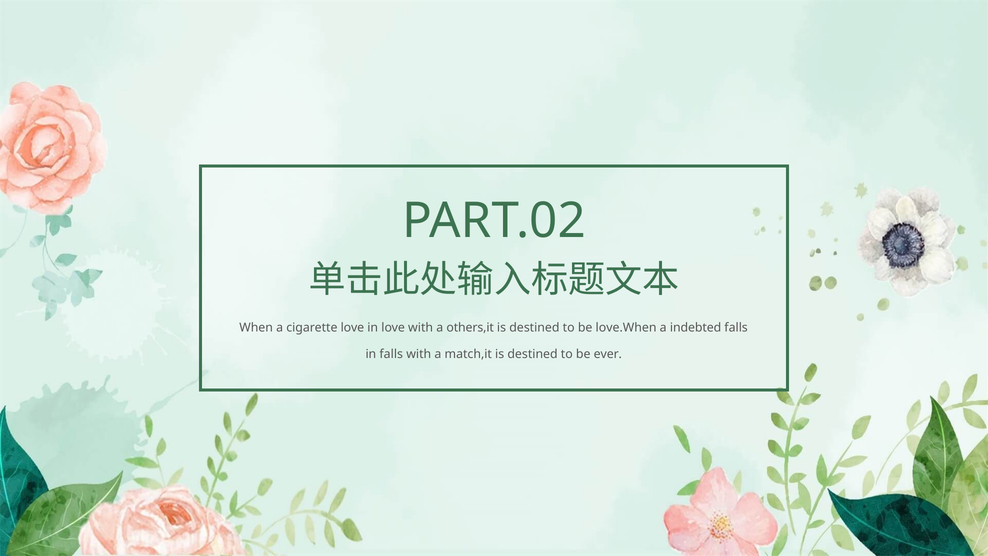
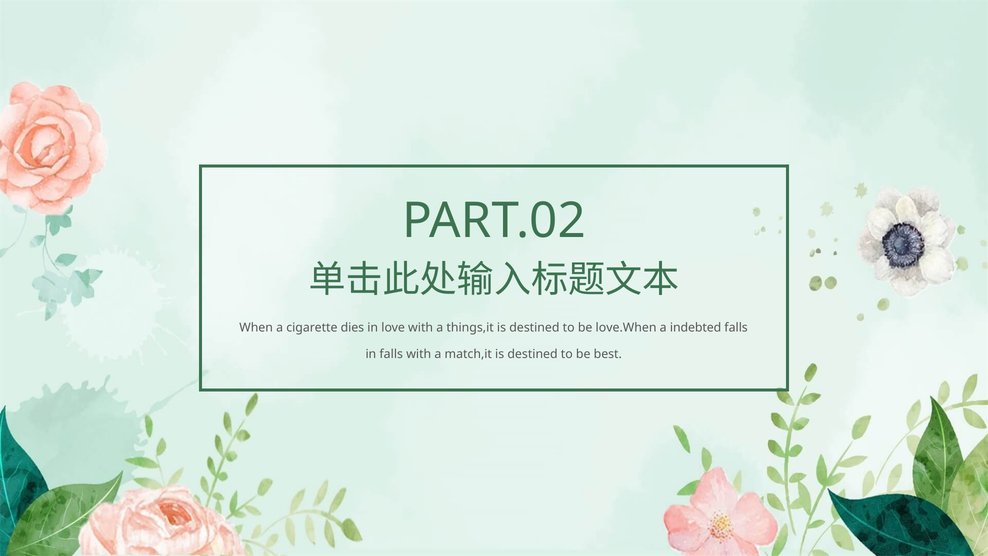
cigarette love: love -> dies (352, 327)
others,it: others,it -> things,it (470, 327)
ever: ever -> best (608, 354)
